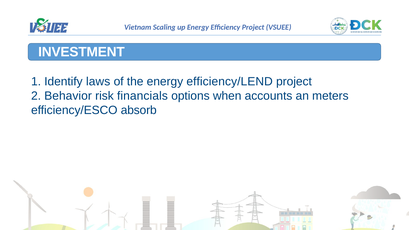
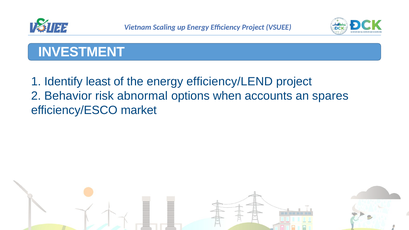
laws: laws -> least (98, 82)
financials: financials -> abnormal (142, 96)
meters: meters -> spares (330, 96)
absorb: absorb -> market (139, 110)
